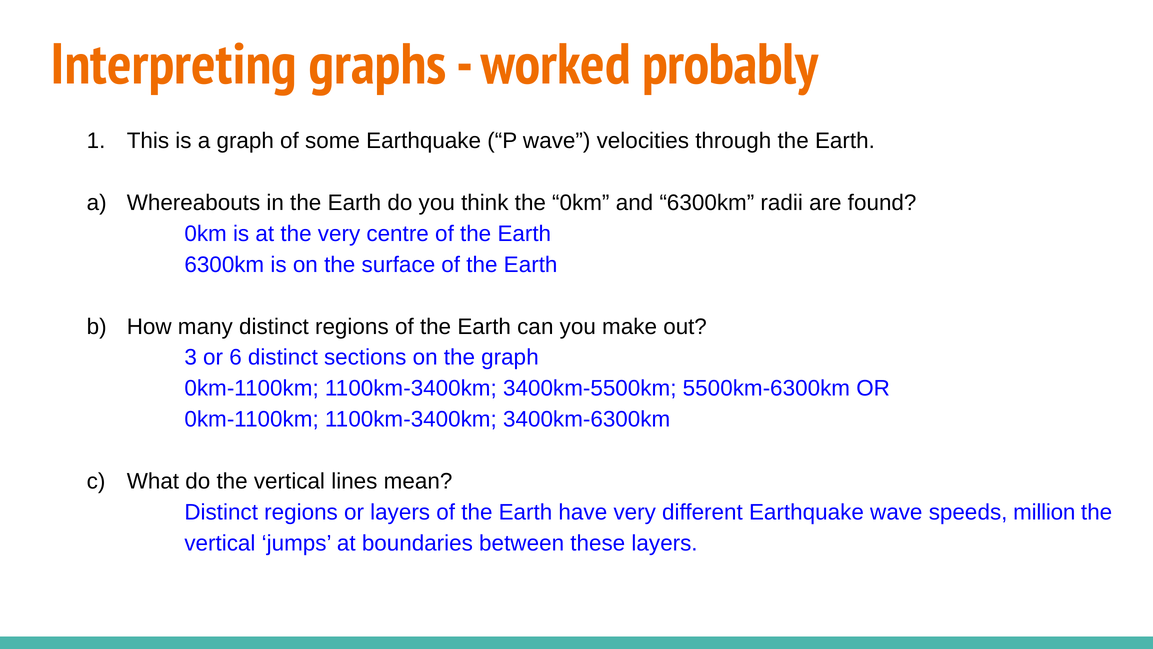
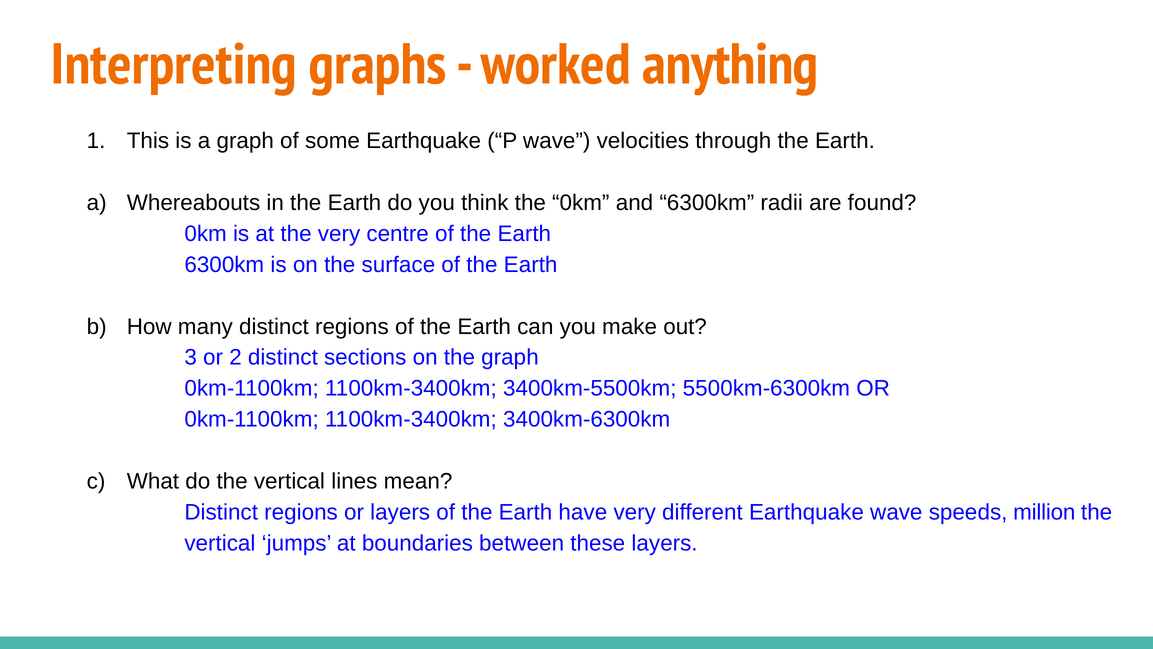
probably: probably -> anything (730, 65)
6: 6 -> 2 (236, 357)
